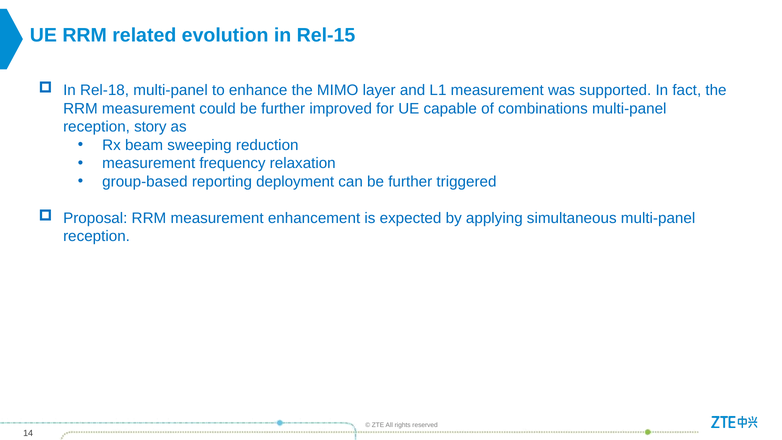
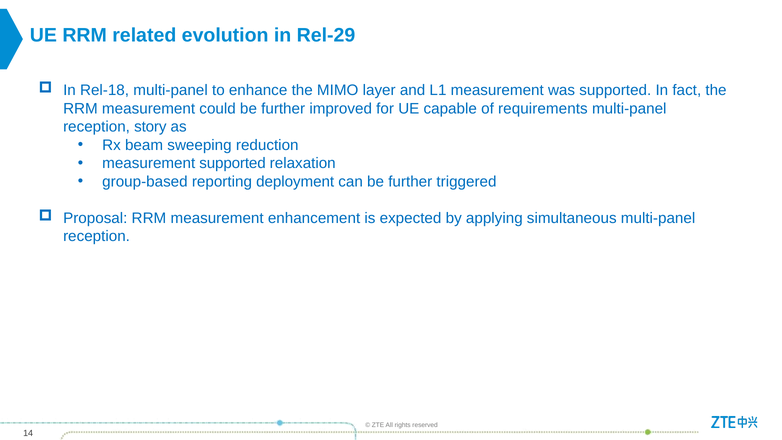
Rel-15: Rel-15 -> Rel-29 (326, 35)
combinations: combinations -> requirements (543, 109)
measurement frequency: frequency -> supported (233, 163)
